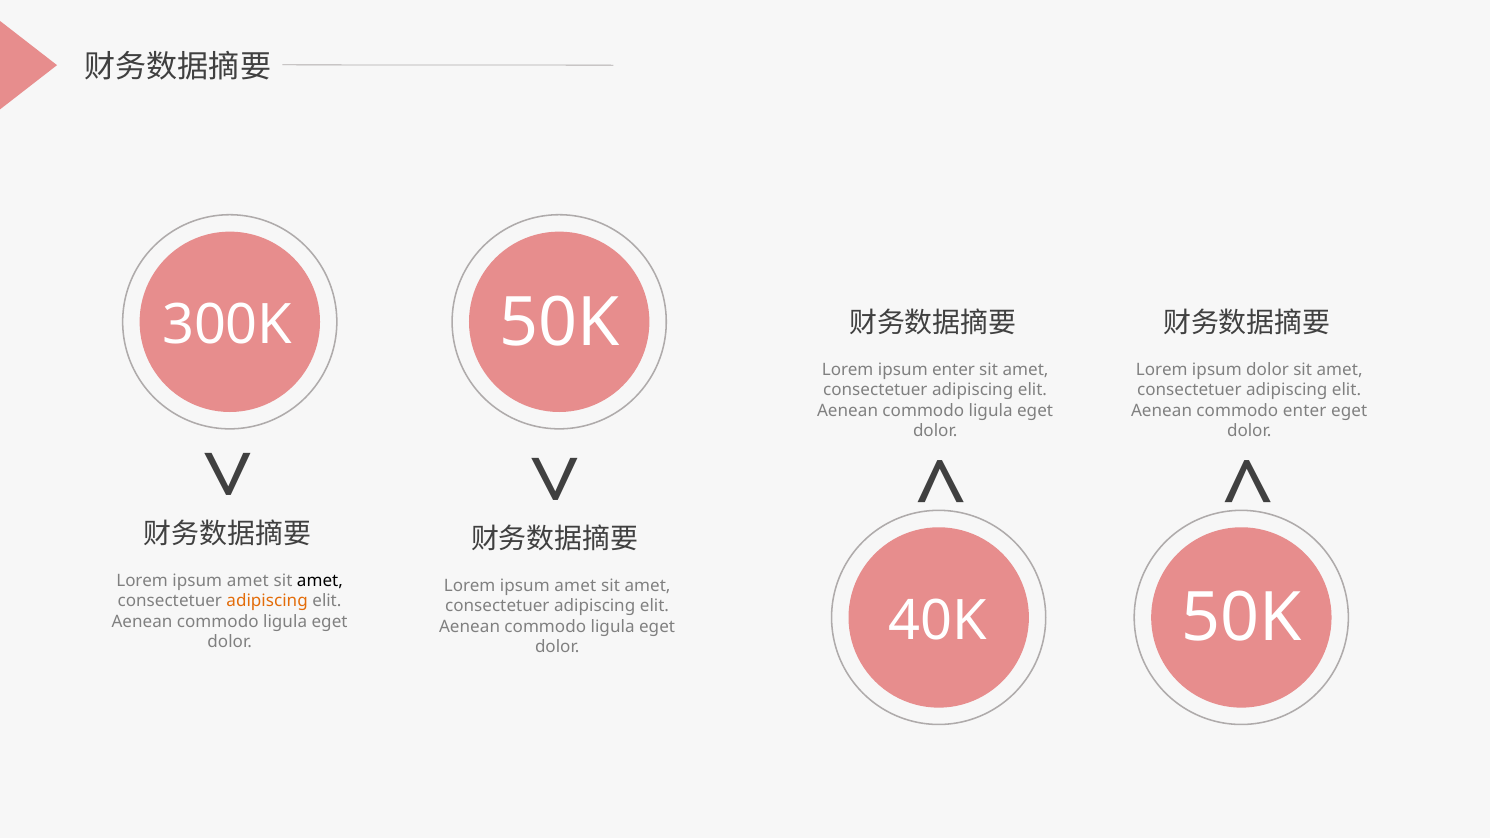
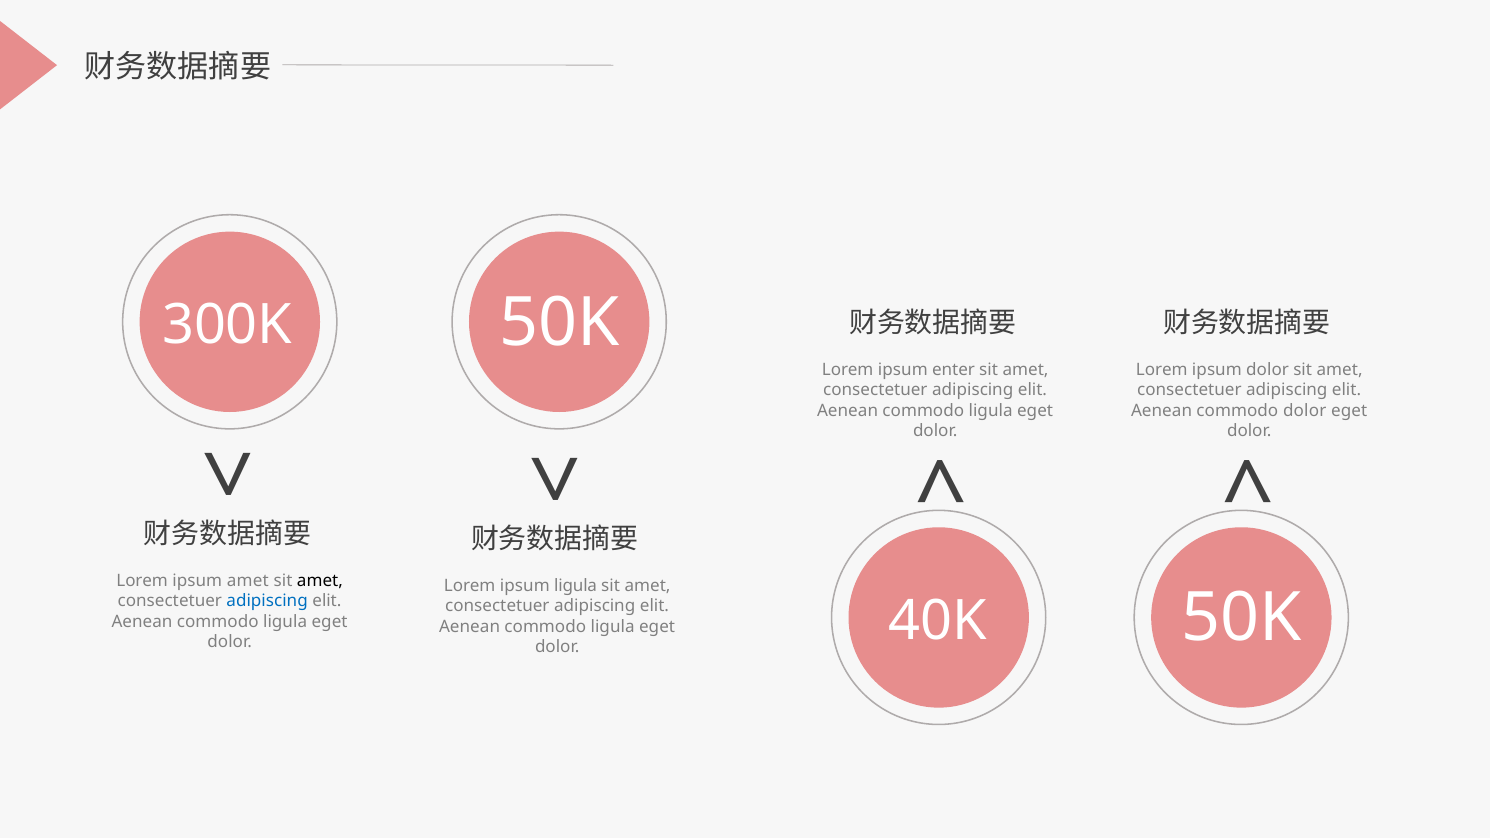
commodo enter: enter -> dolor (1305, 410)
amet: amet -> ligula (576, 586)
adipiscing colour: orange -> blue (267, 601)
